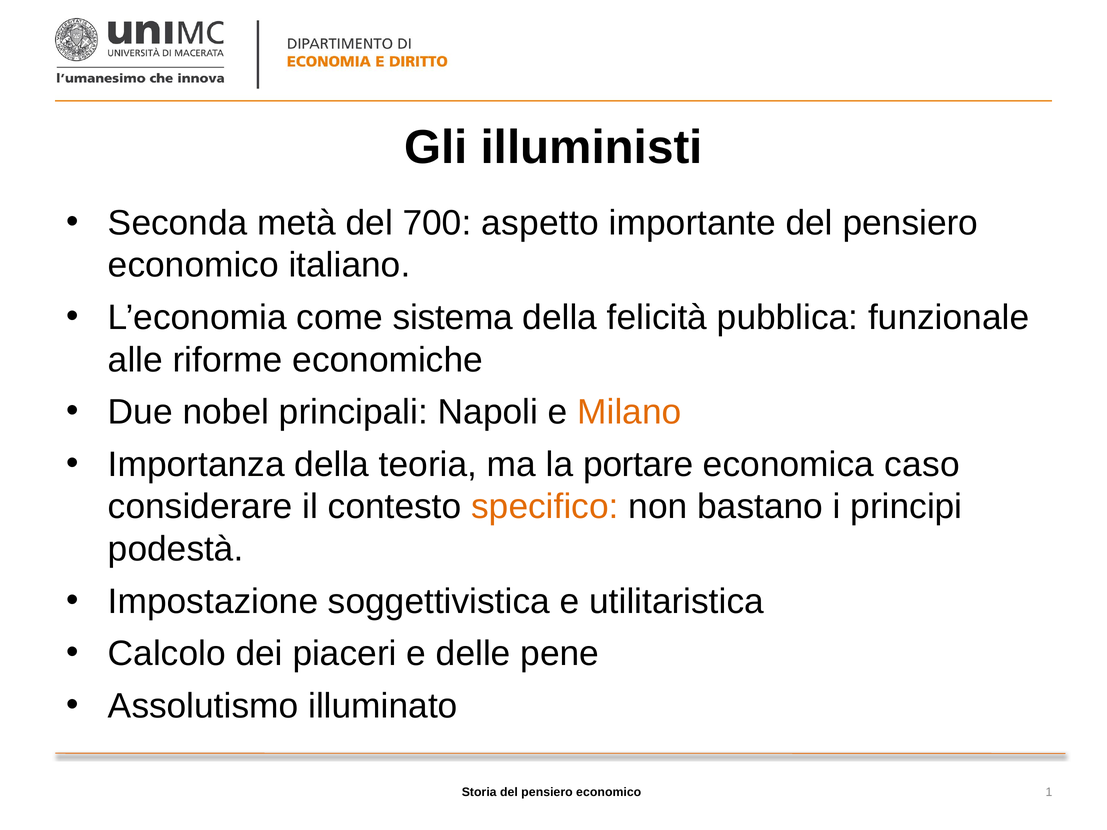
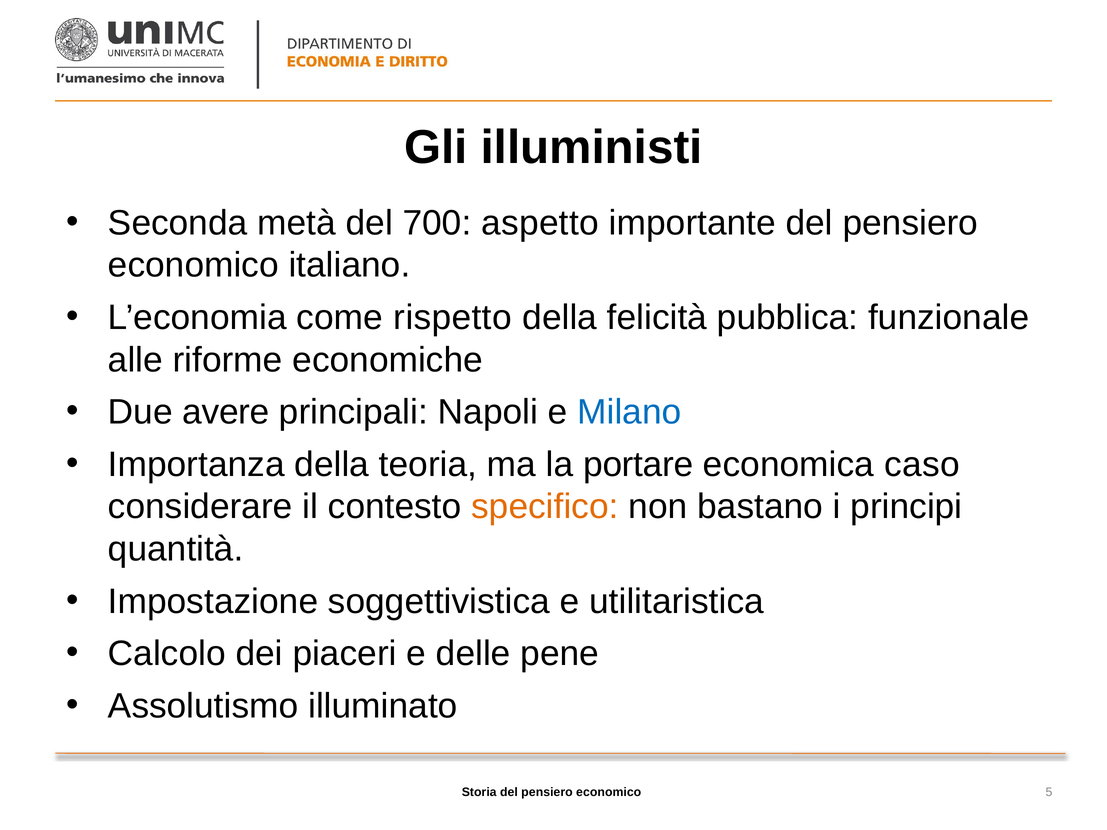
sistema: sistema -> rispetto (453, 318)
nobel: nobel -> avere (226, 412)
Milano colour: orange -> blue (629, 412)
podestà: podestà -> quantità (176, 549)
1: 1 -> 5 (1049, 792)
